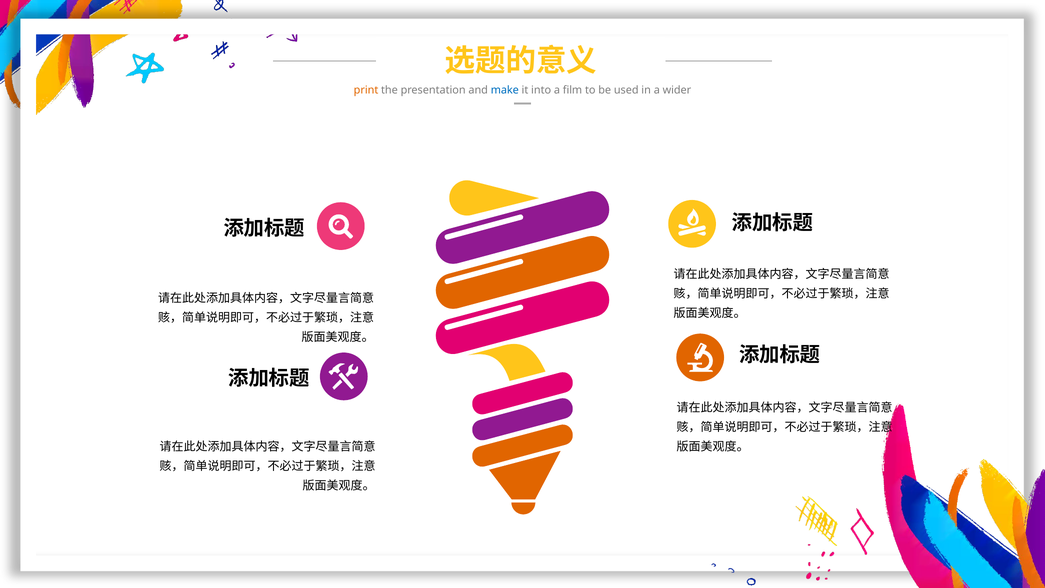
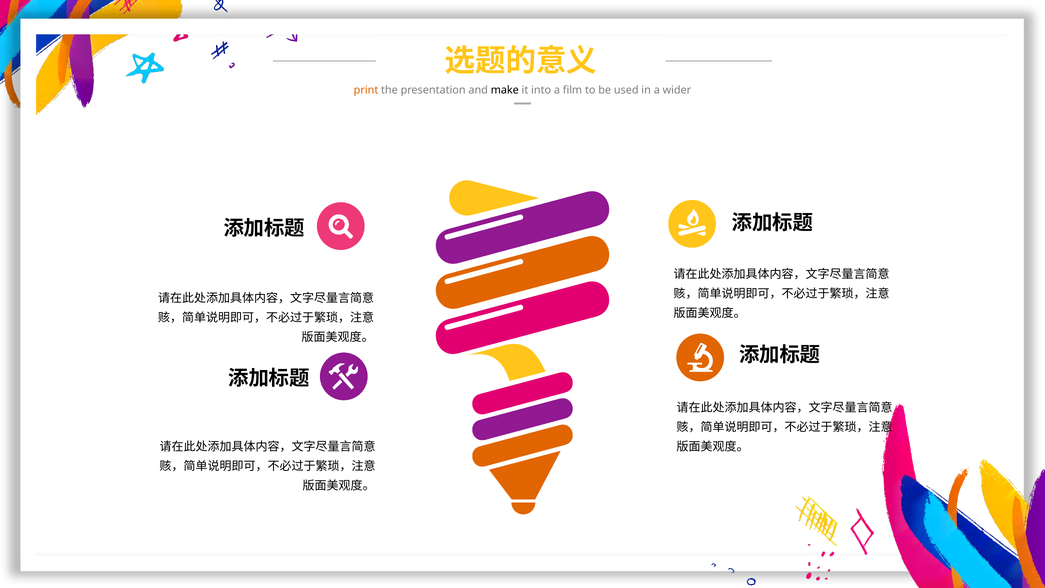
make colour: blue -> black (505, 90)
